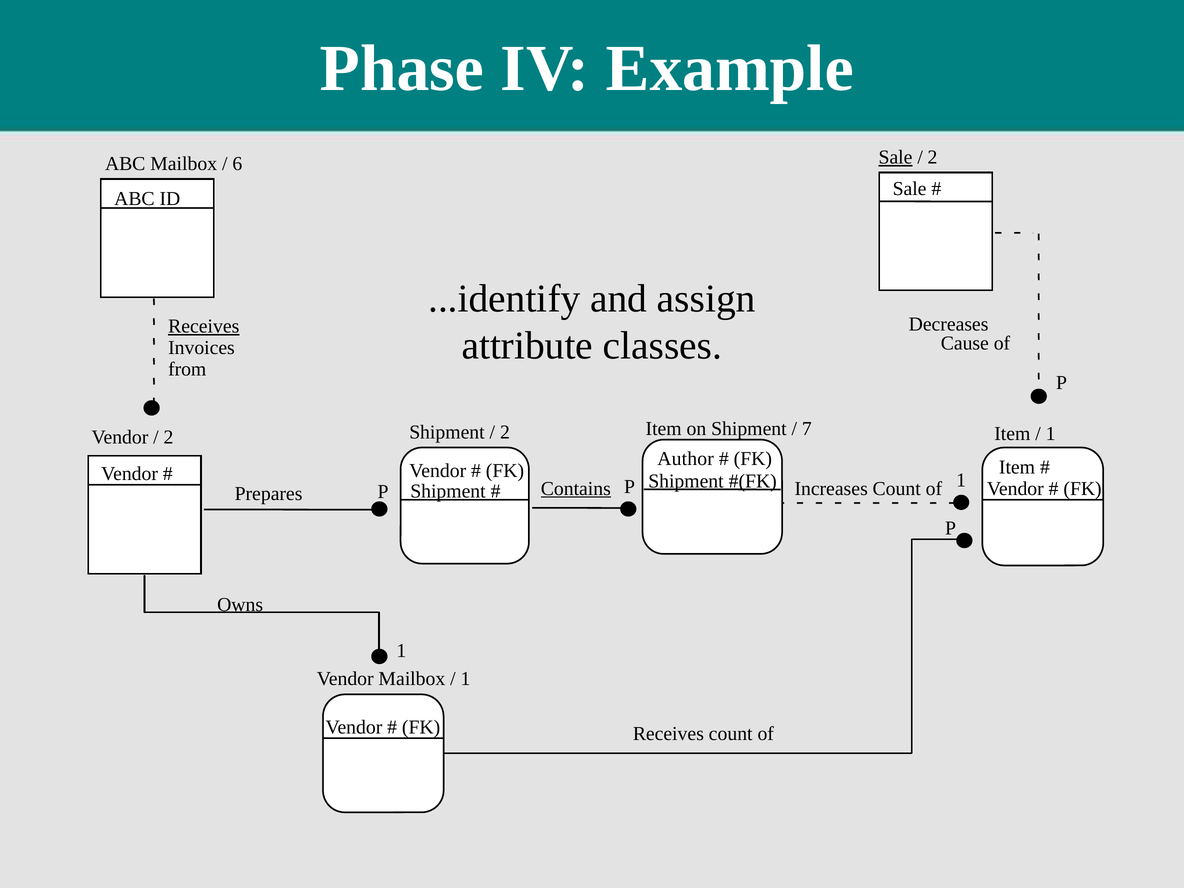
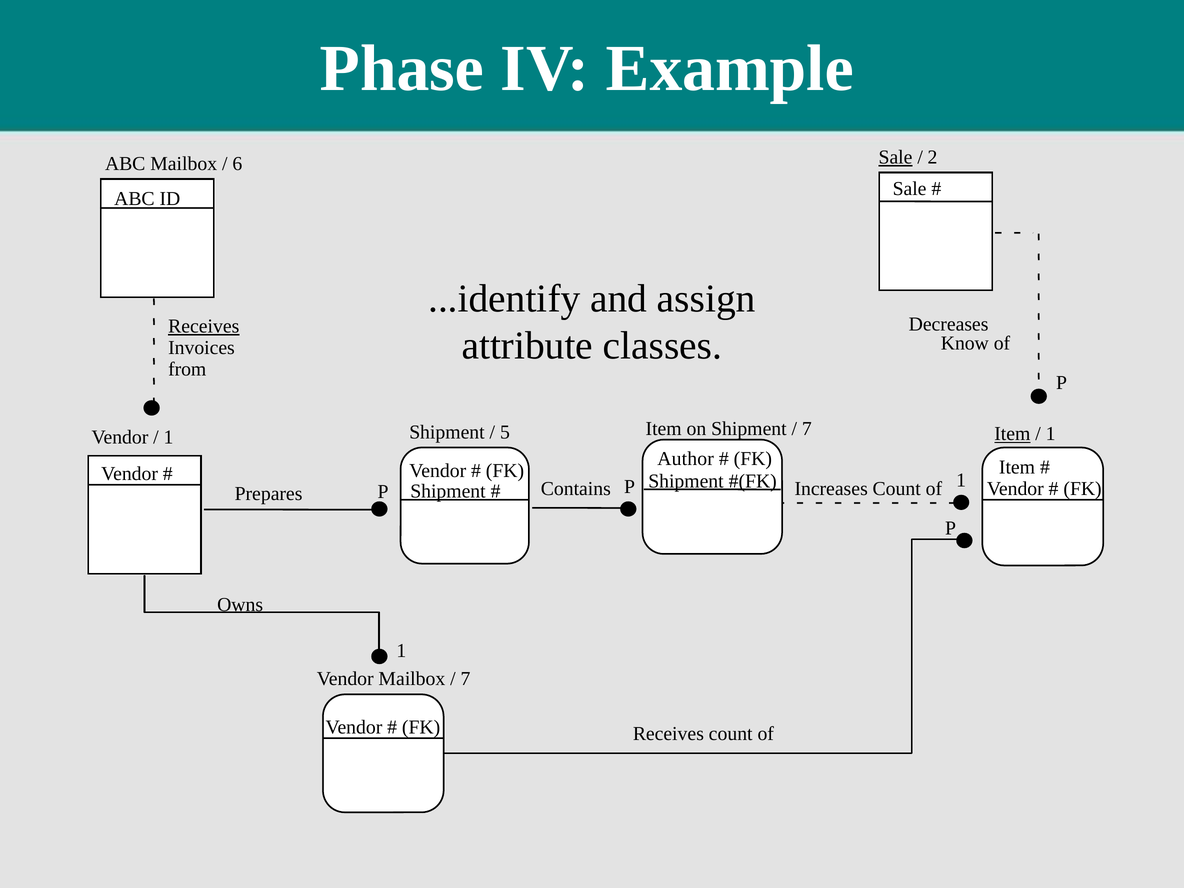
Cause: Cause -> Know (965, 343)
2: 2 -> 5 (505, 432)
Item underline: none -> present (1012, 434)
2: 2 -> 1 (169, 437)
Contains underline: present -> none (576, 489)
1: 1 -> 7 (466, 679)
